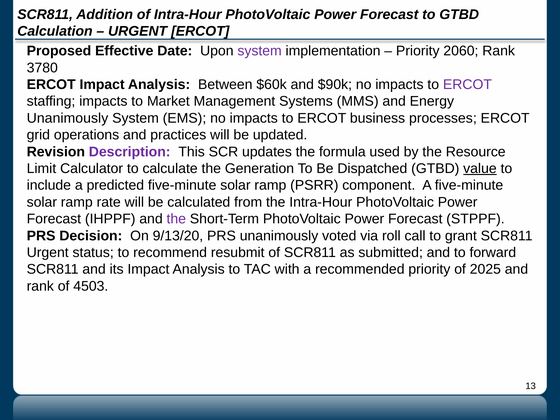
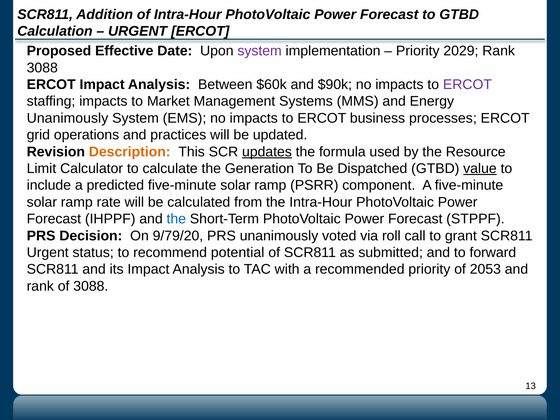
2060: 2060 -> 2029 (461, 51)
3780: 3780 -> 3088 (42, 68)
Description colour: purple -> orange (130, 152)
updates underline: none -> present (267, 152)
the colour: purple -> blue (176, 219)
9/13/20: 9/13/20 -> 9/79/20 (178, 236)
resubmit: resubmit -> potential (238, 253)
2025: 2025 -> 2053 (485, 269)
of 4503: 4503 -> 3088 (91, 286)
